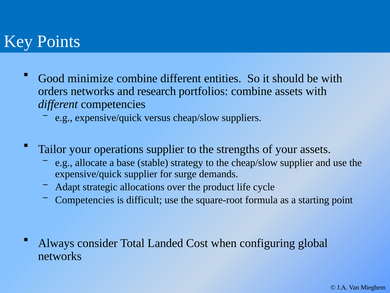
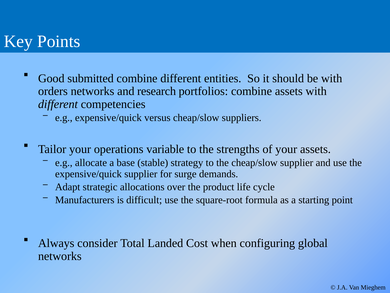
minimize: minimize -> submitted (91, 78)
operations supplier: supplier -> variable (165, 149)
Competencies: Competencies -> Manufacturers (85, 200)
